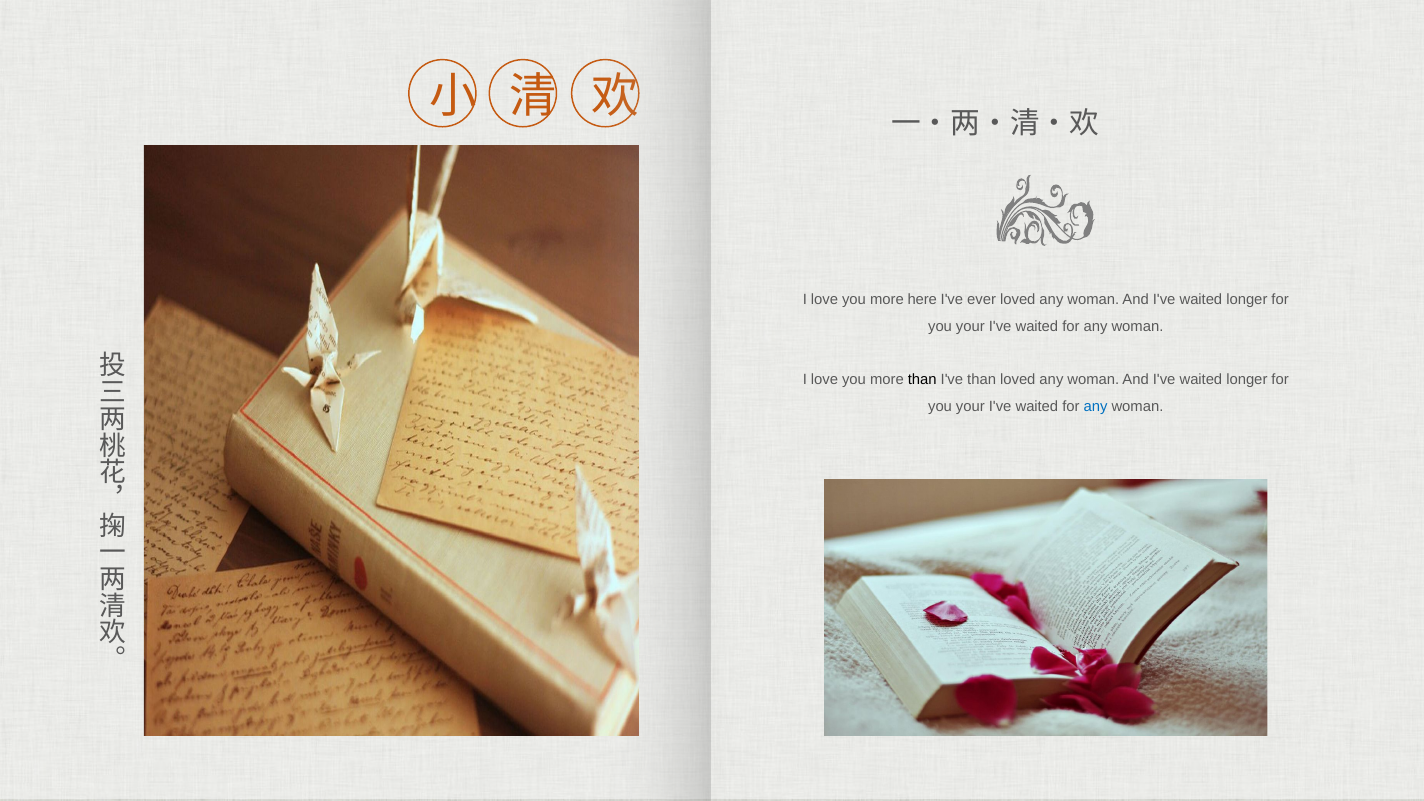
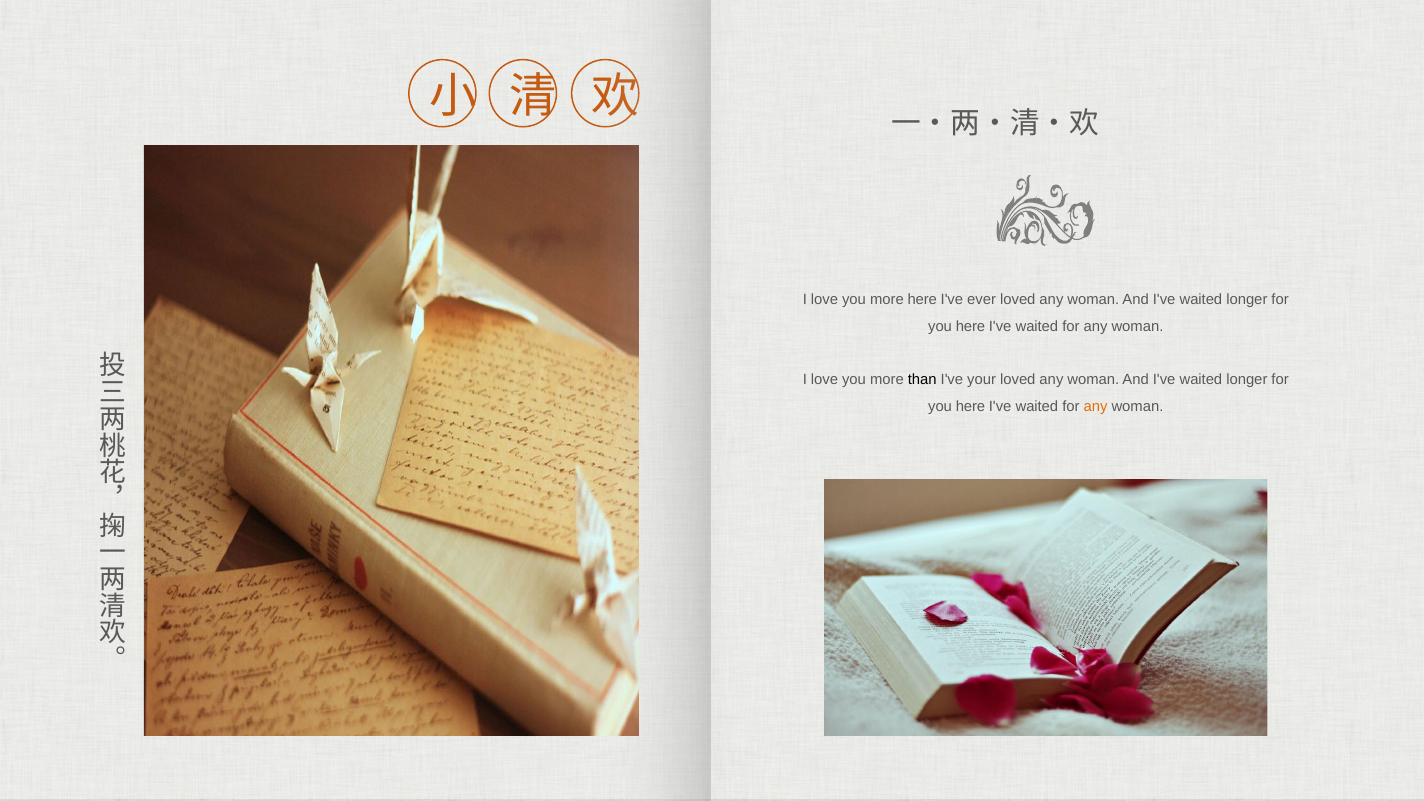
your: your -> here (970, 326)
I've than: than -> your (982, 380)
your: your -> here (970, 407)
any colour: blue -> orange (1096, 407)
